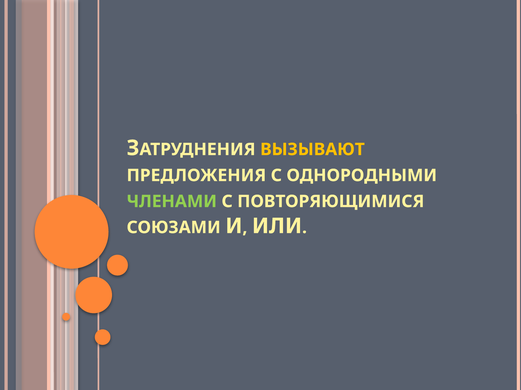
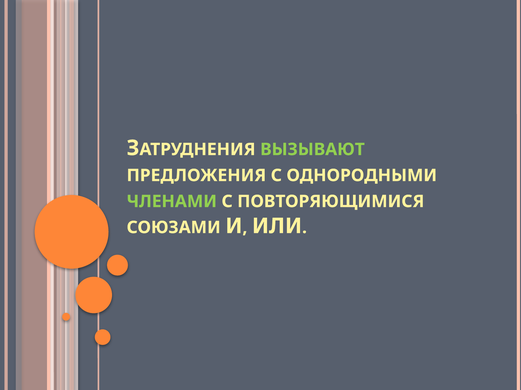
ВЫЗЫВАЮТ colour: yellow -> light green (312, 150)
